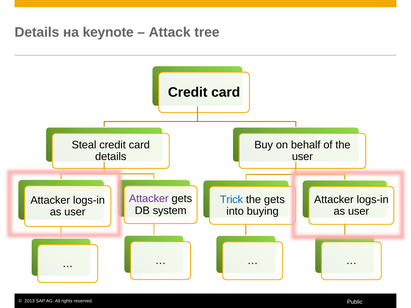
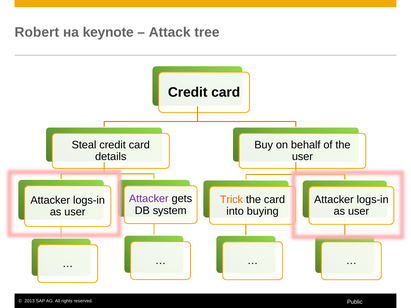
Details: Details -> Robert (37, 32)
Trick colour: blue -> orange (232, 200)
the gets: gets -> card (275, 200)
